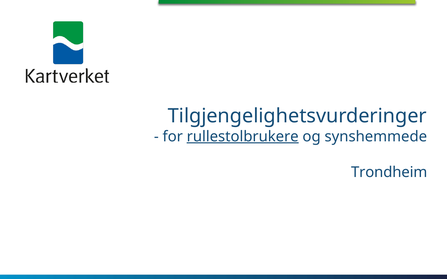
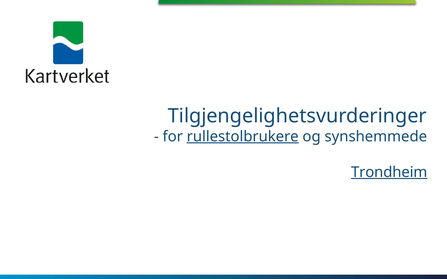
Trondheim underline: none -> present (389, 172)
